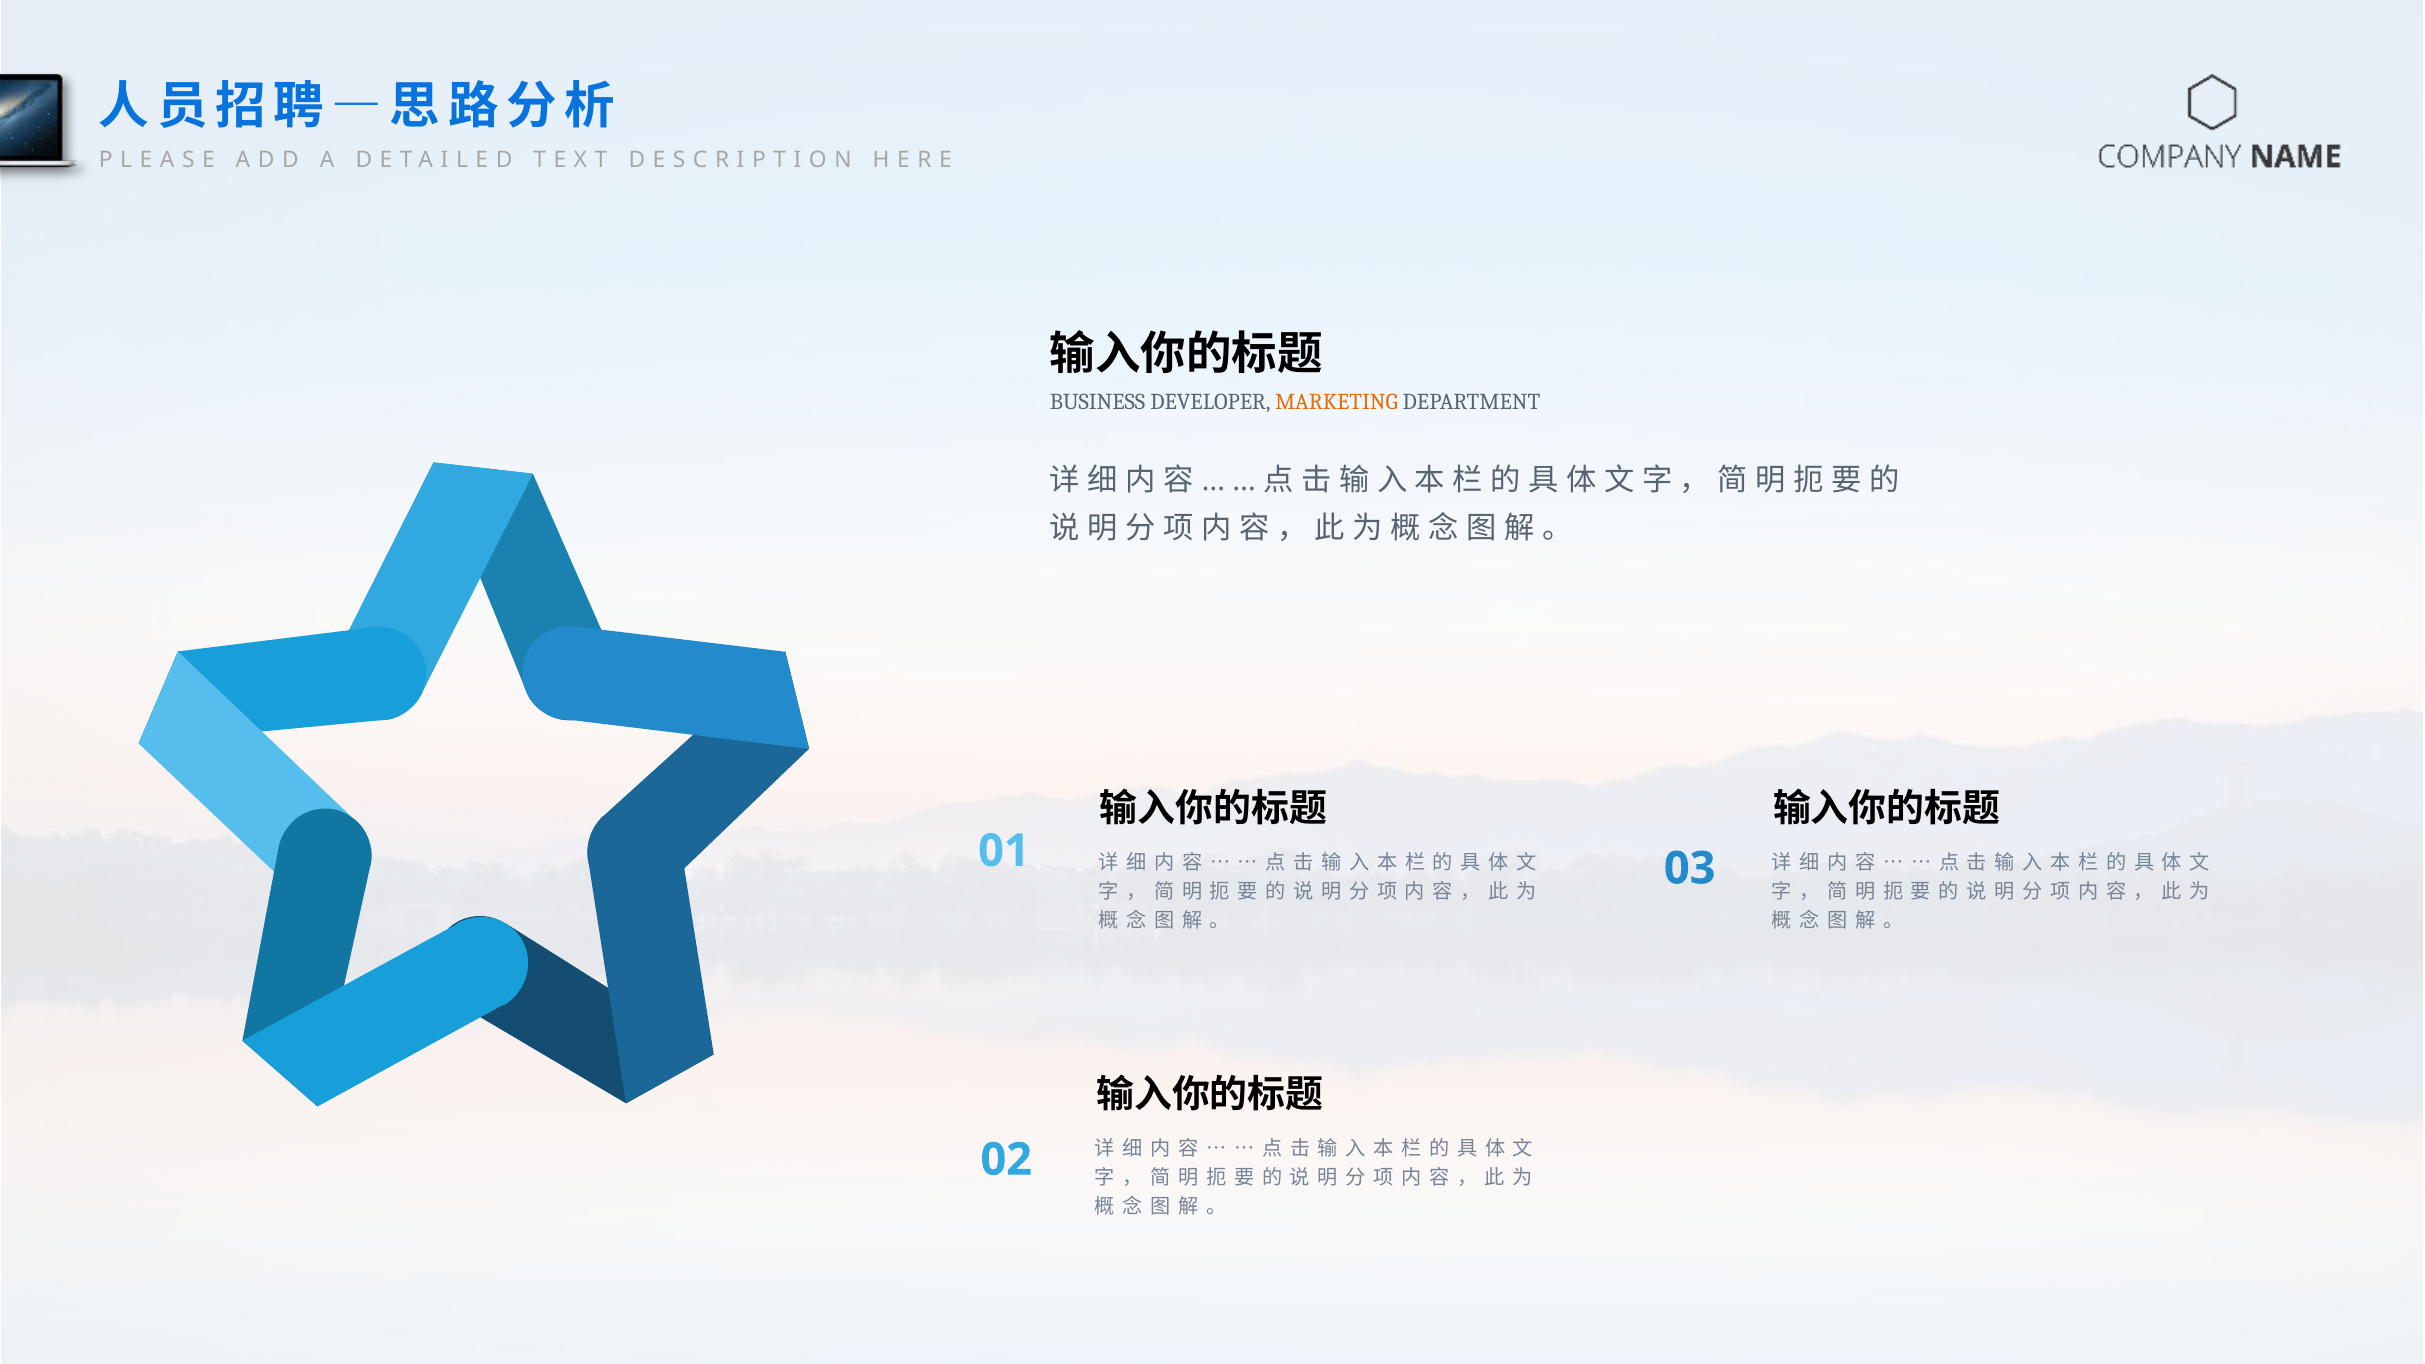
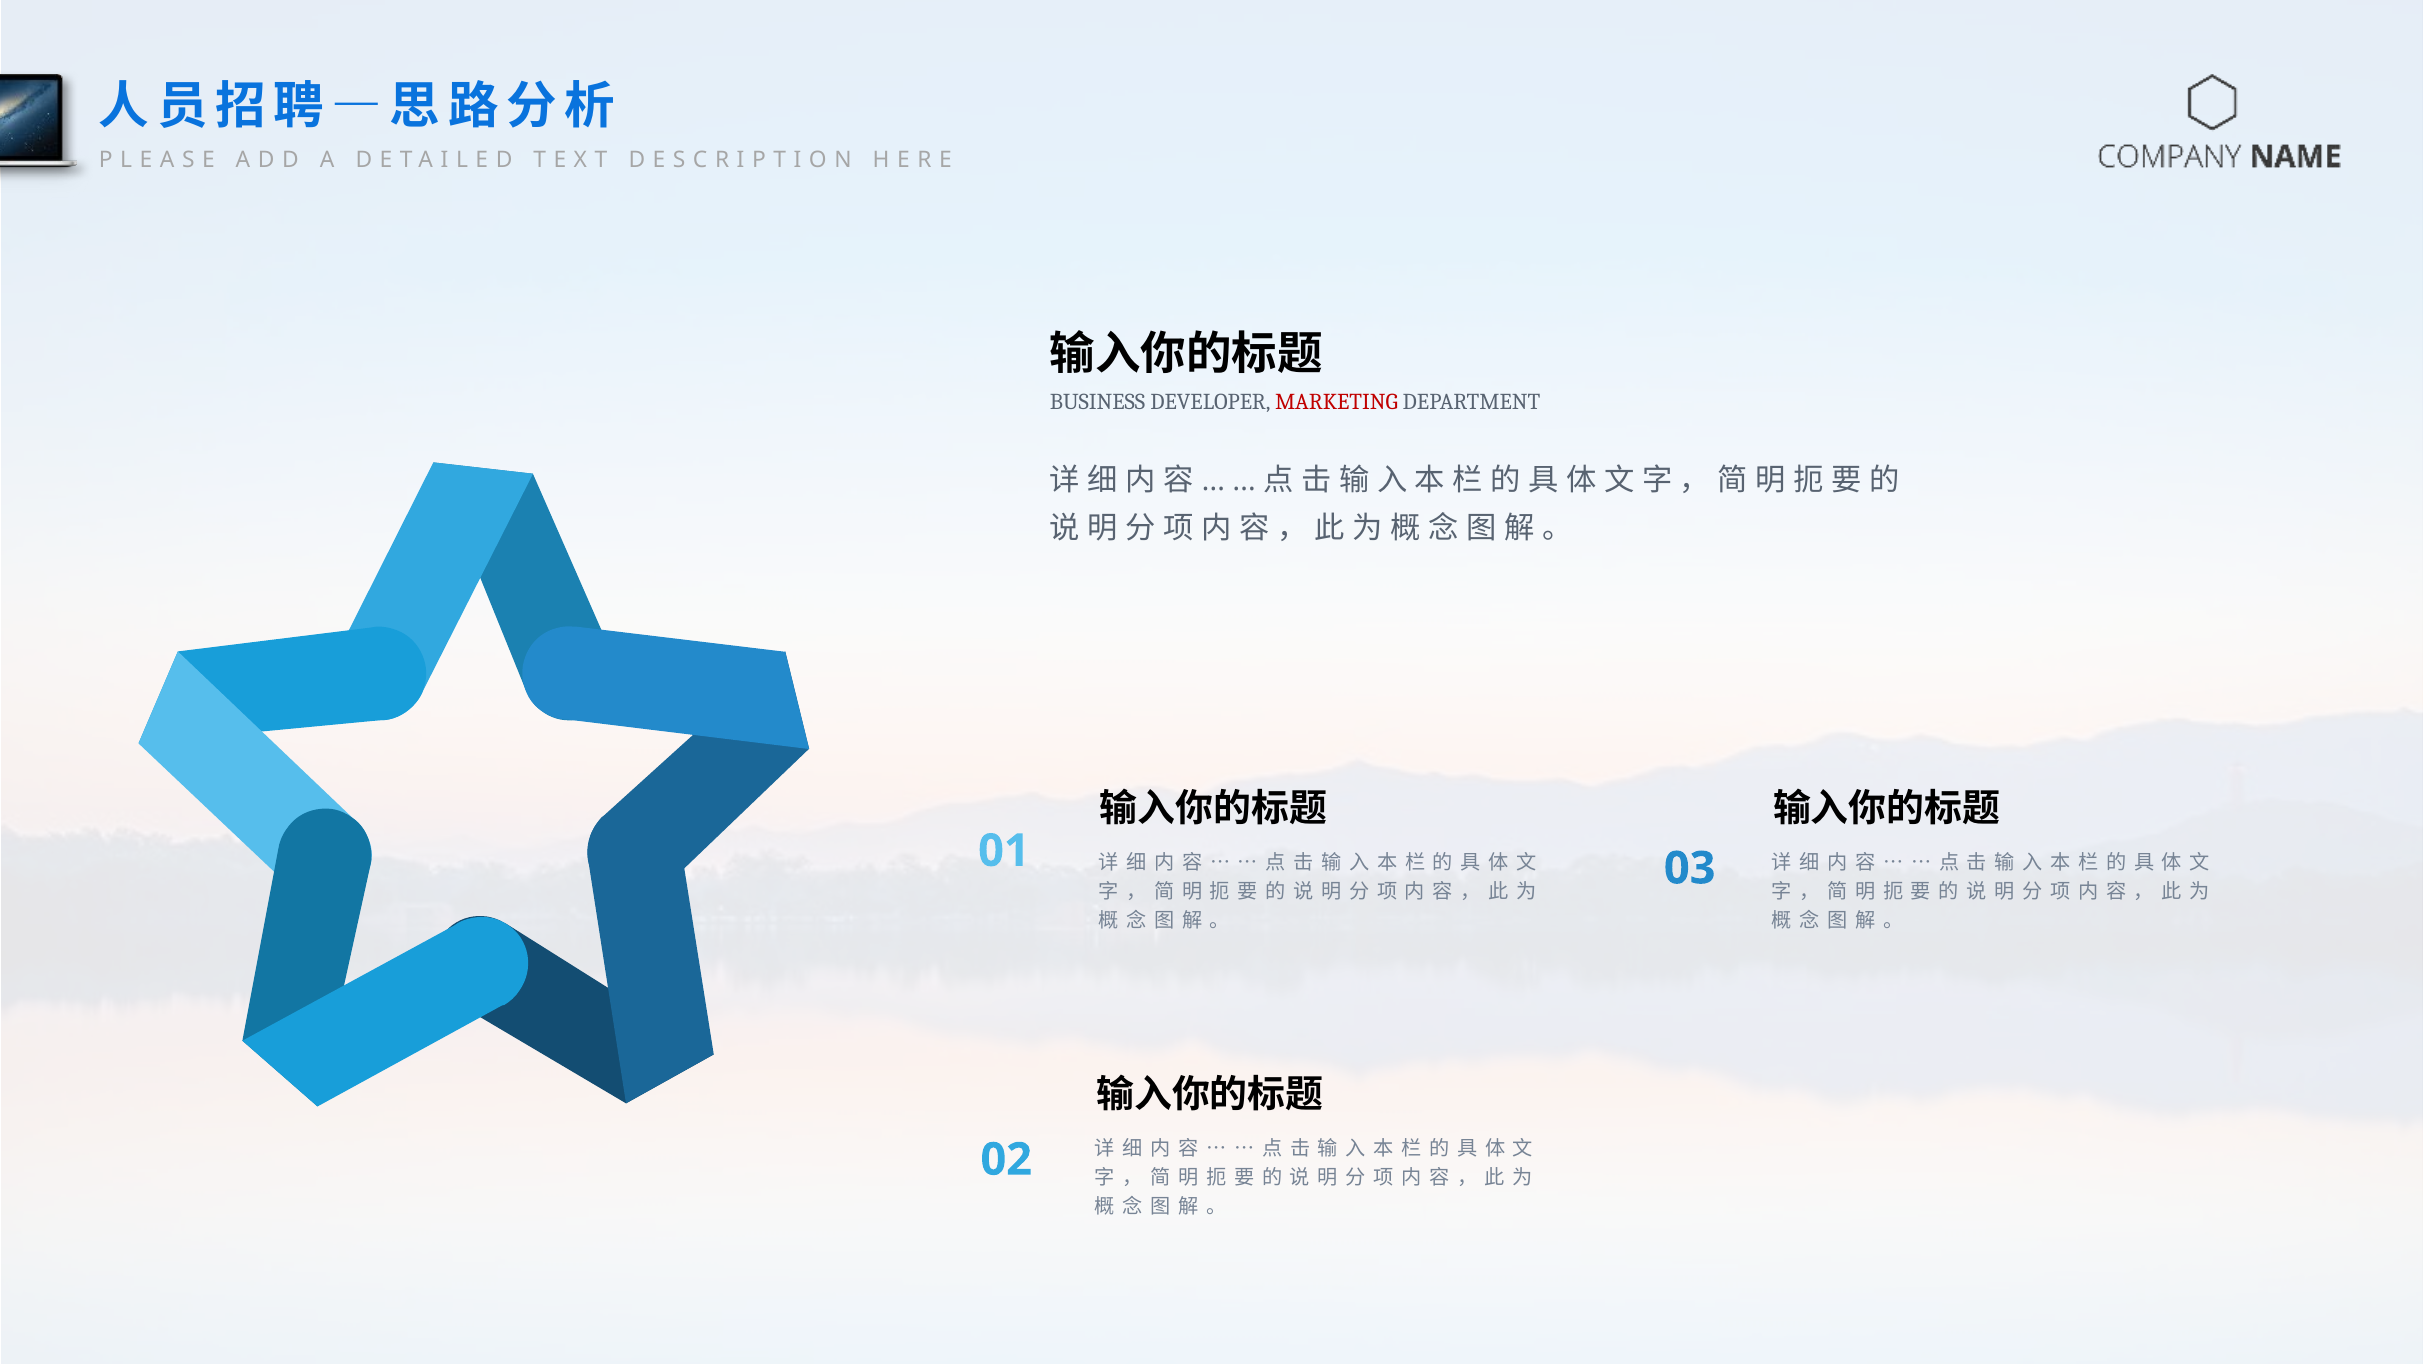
MARKETING colour: orange -> red (1336, 402)
